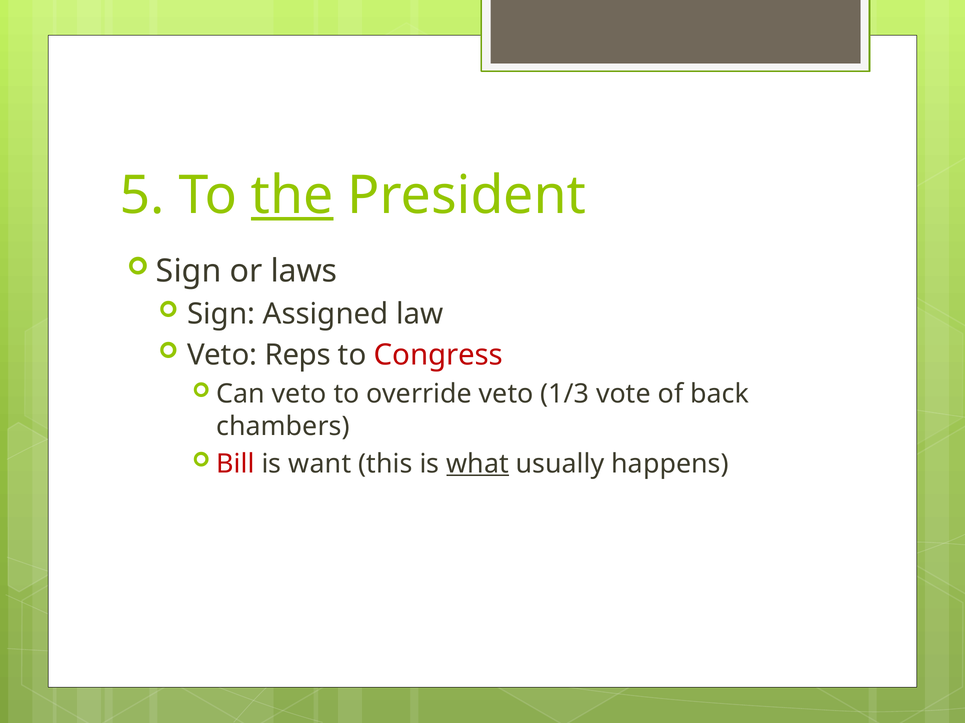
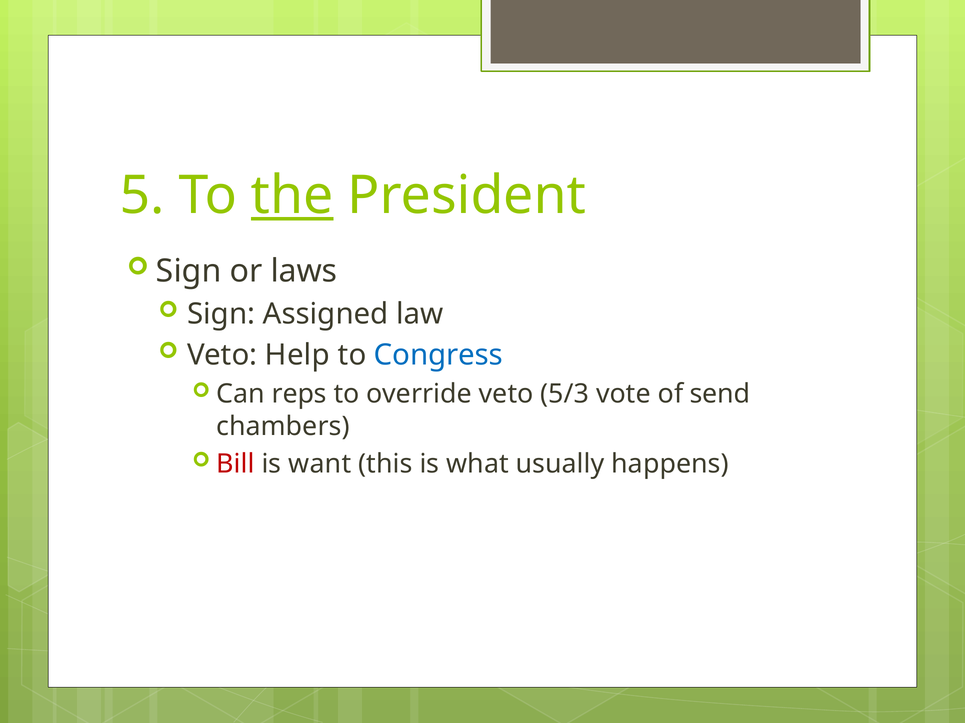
Reps: Reps -> Help (297, 356)
Congress colour: red -> blue (438, 356)
Can veto: veto -> reps (299, 395)
1/3: 1/3 -> 5/3 (565, 395)
back: back -> send (720, 395)
what underline: present -> none (478, 464)
